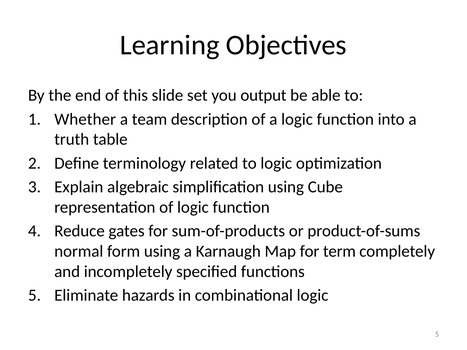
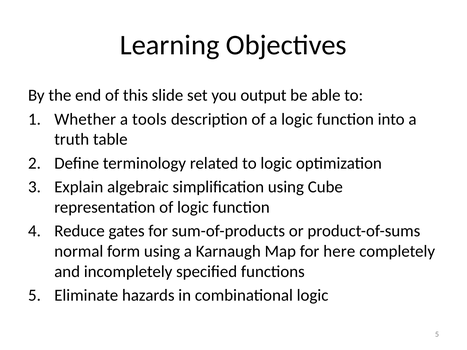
team: team -> tools (149, 119)
term: term -> here (339, 251)
